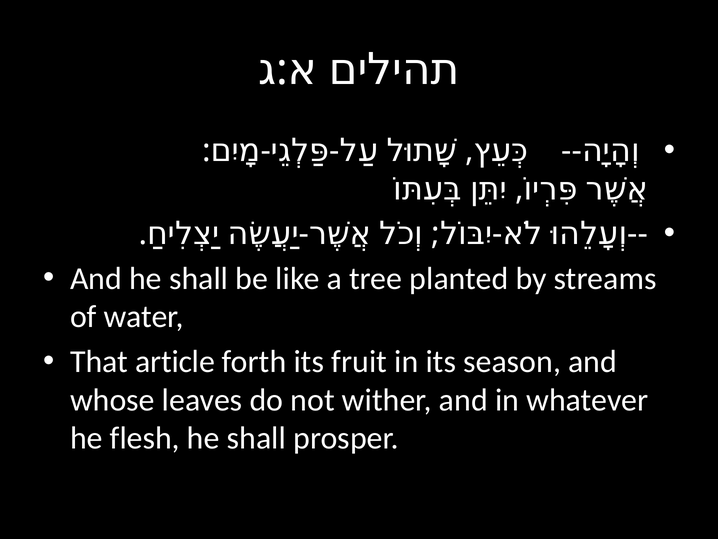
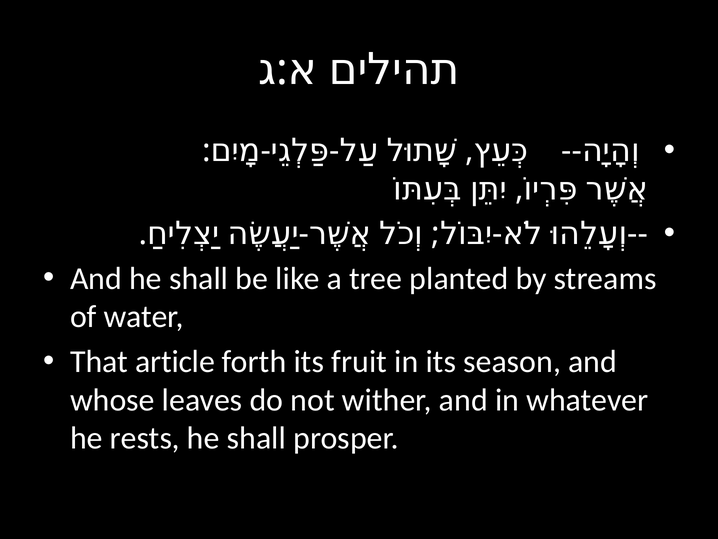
flesh: flesh -> rests (145, 438)
